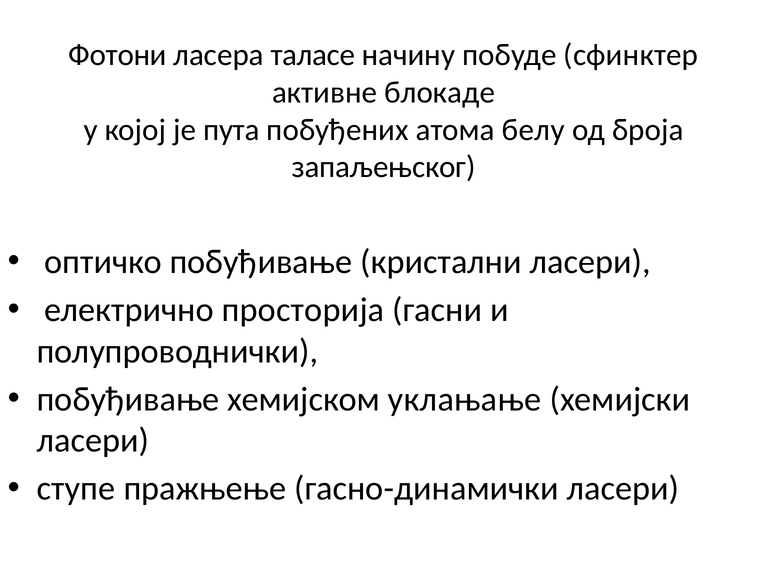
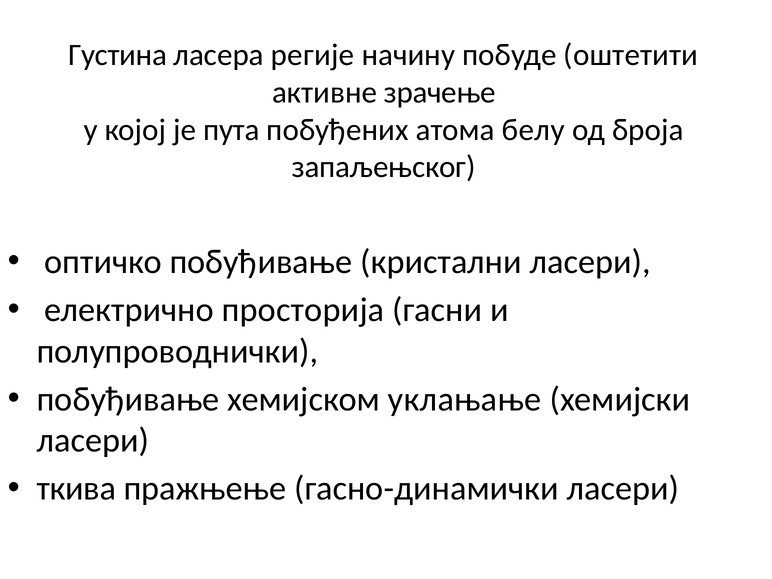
Фотони: Фотони -> Густинa (118, 55)
таласе: таласе -> регије (313, 55)
сфинктер: сфинктер -> оштетити (631, 55)
блокаде: блокаде -> зрачење (440, 93)
ступе: ступе -> ткива (76, 489)
